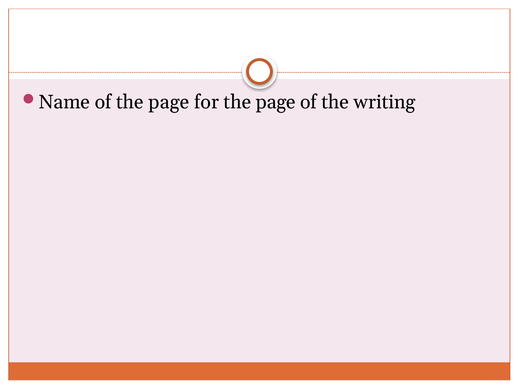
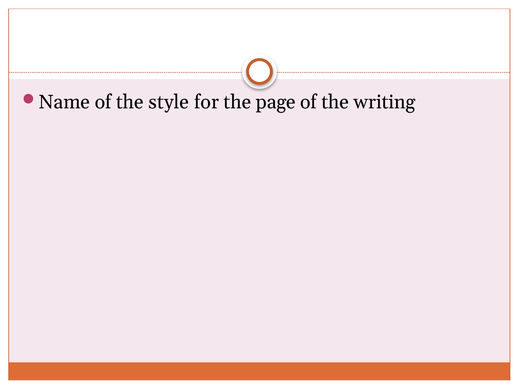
of the page: page -> style (169, 102)
